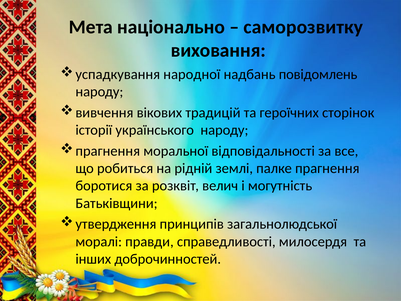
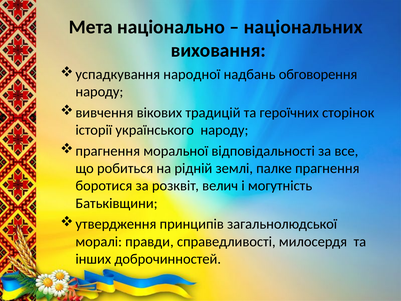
саморозвитку: саморозвитку -> національних (303, 27)
повідомлень: повідомлень -> обговорення (318, 74)
